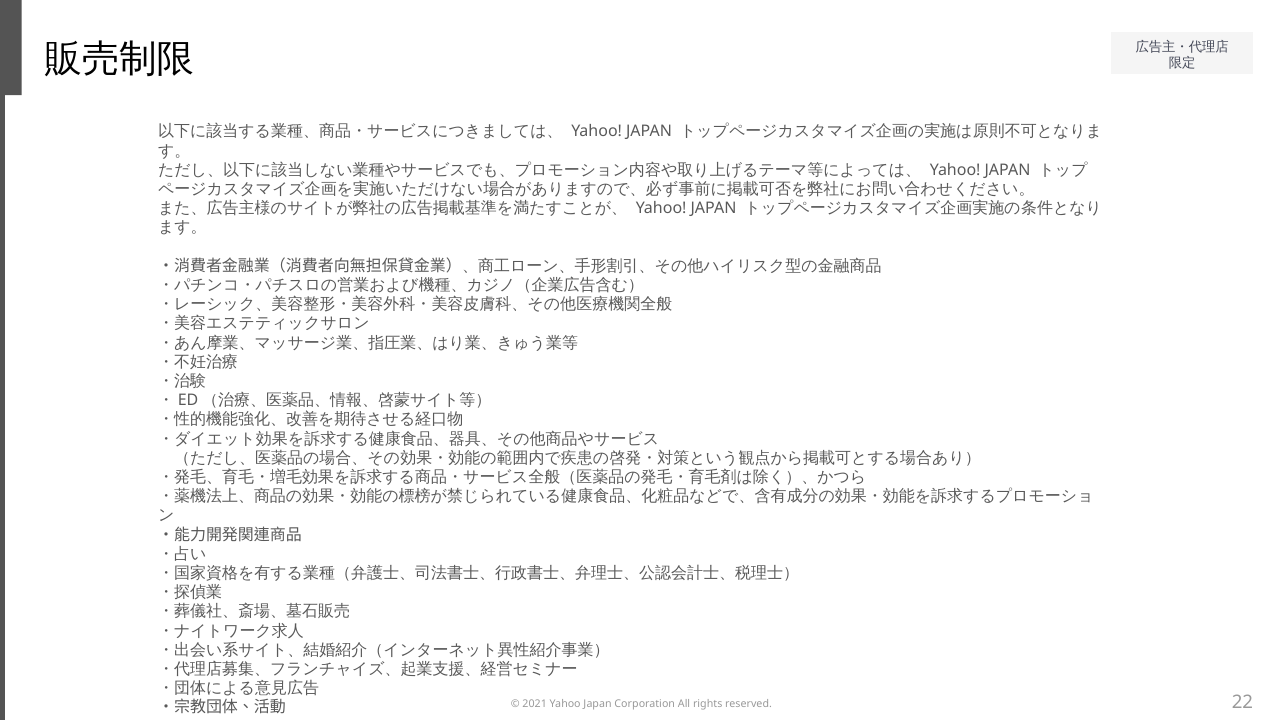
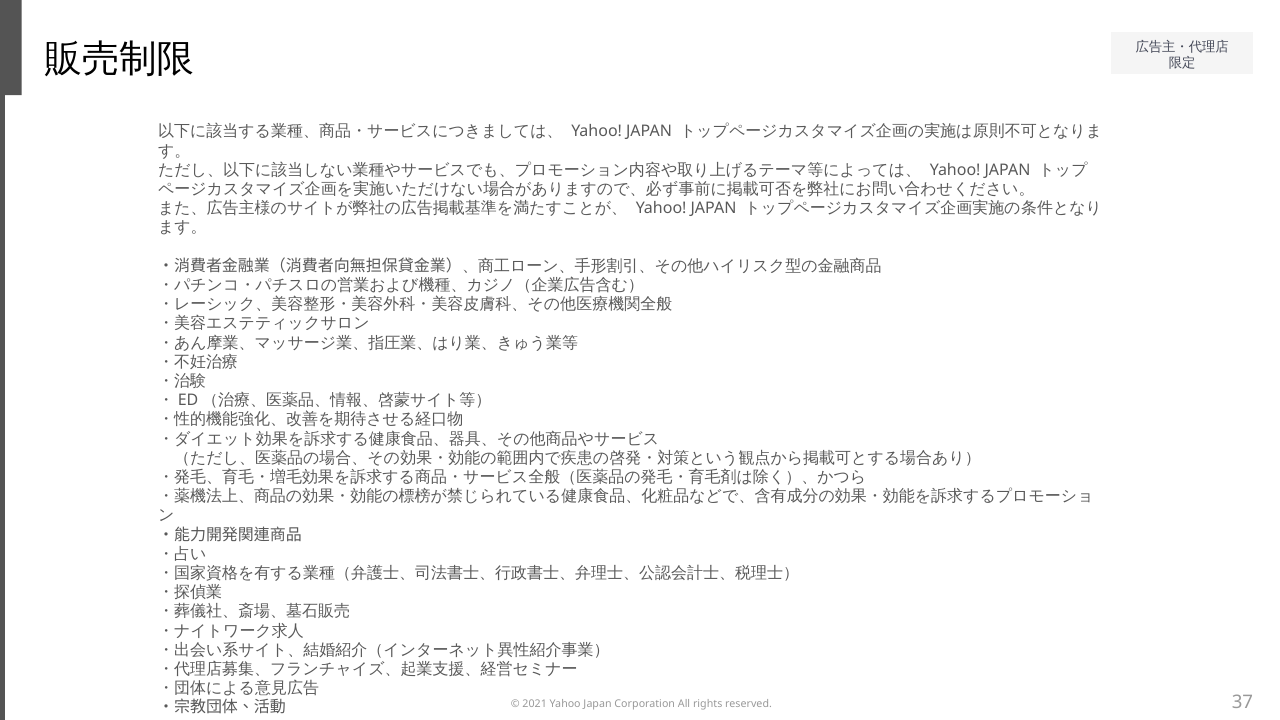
22: 22 -> 37 (1242, 702)
